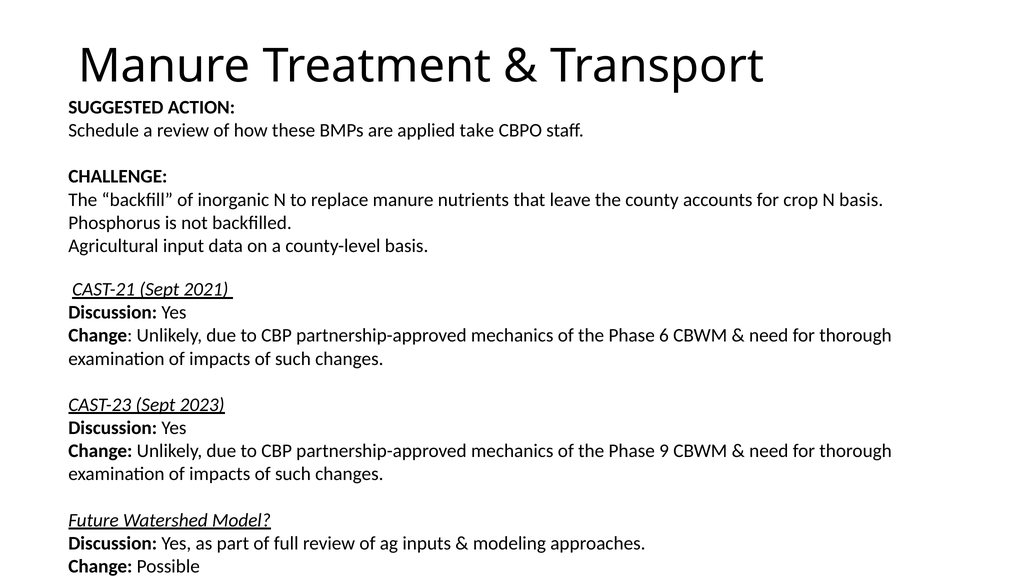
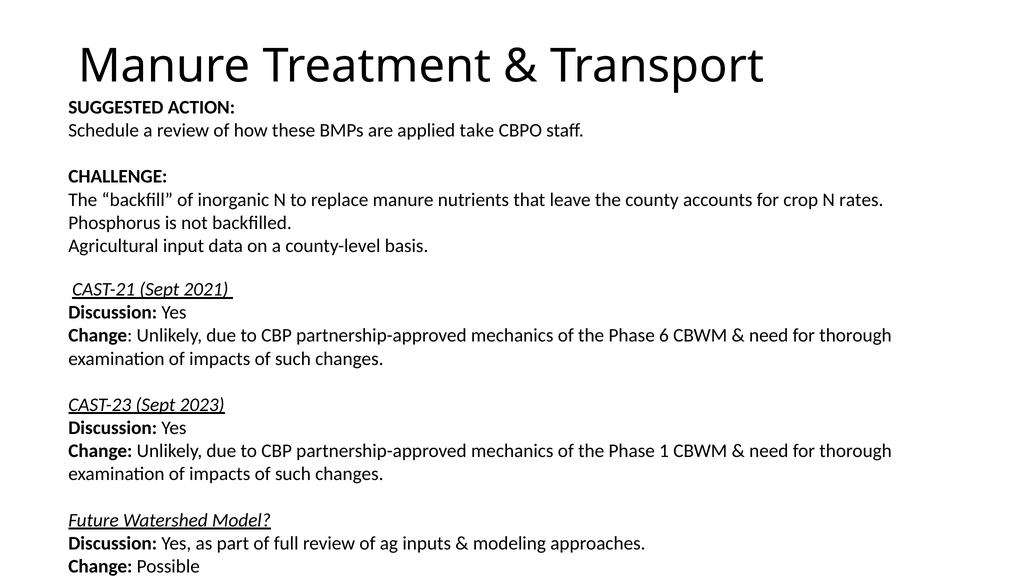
N basis: basis -> rates (861, 200)
9: 9 -> 1 (664, 451)
